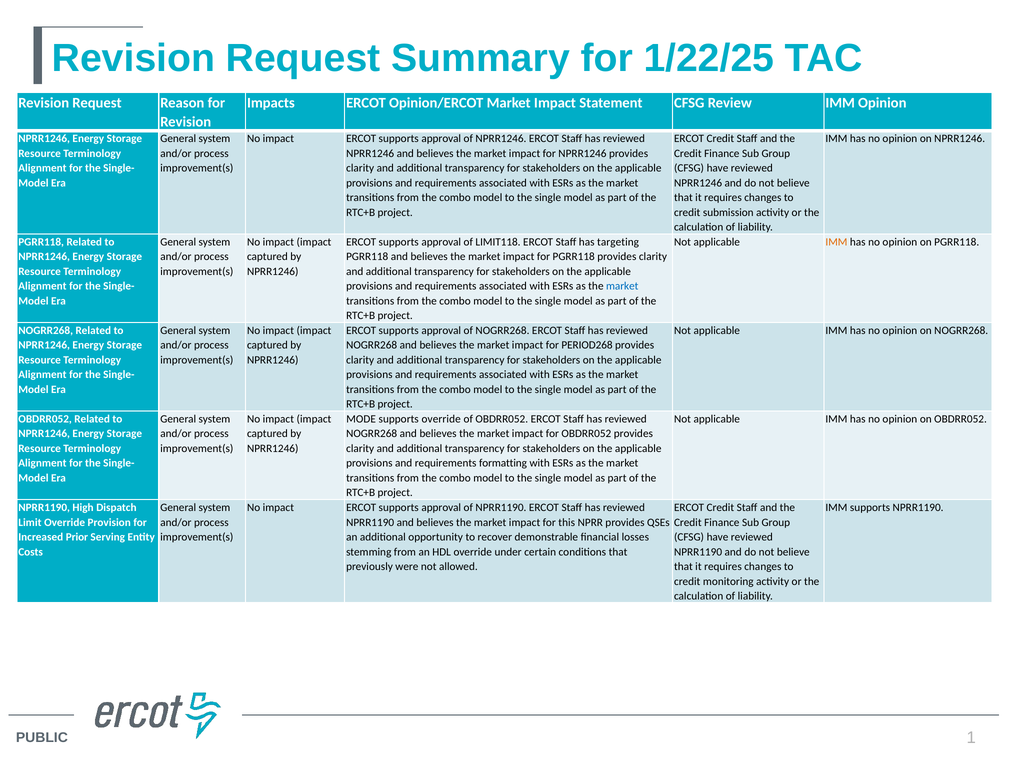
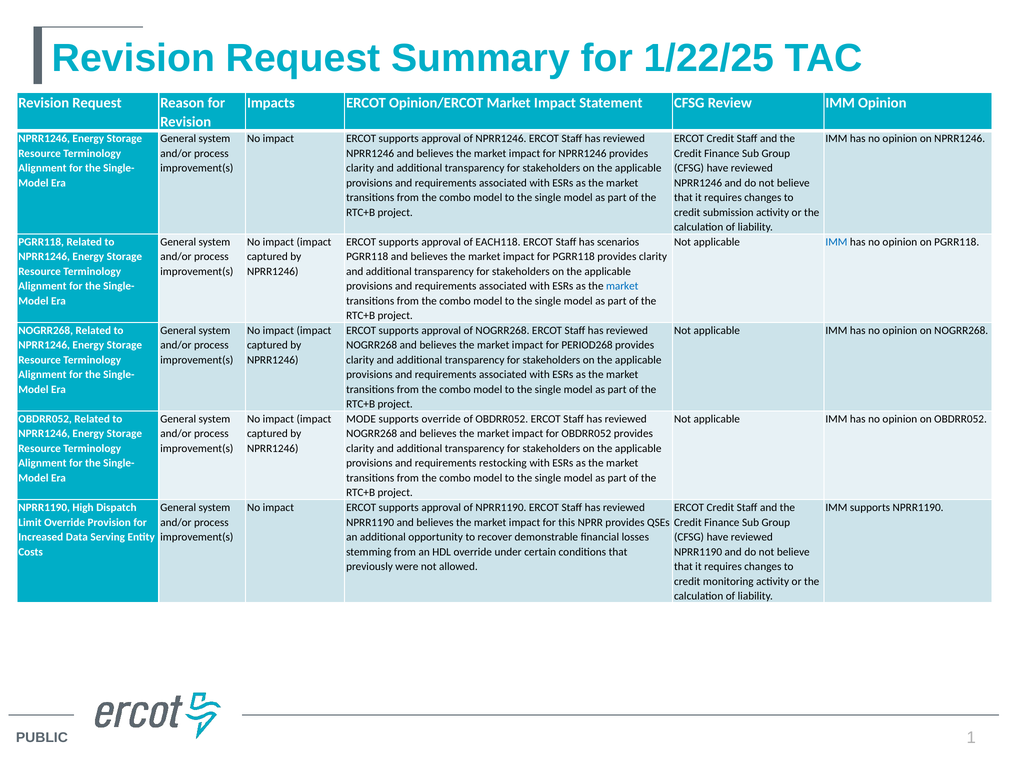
LIMIT118: LIMIT118 -> EACH118 (498, 242)
targeting: targeting -> scenarios (618, 242)
IMM colour: orange -> blue (836, 242)
formatting: formatting -> restocking (503, 463)
Prior: Prior -> Data (77, 537)
